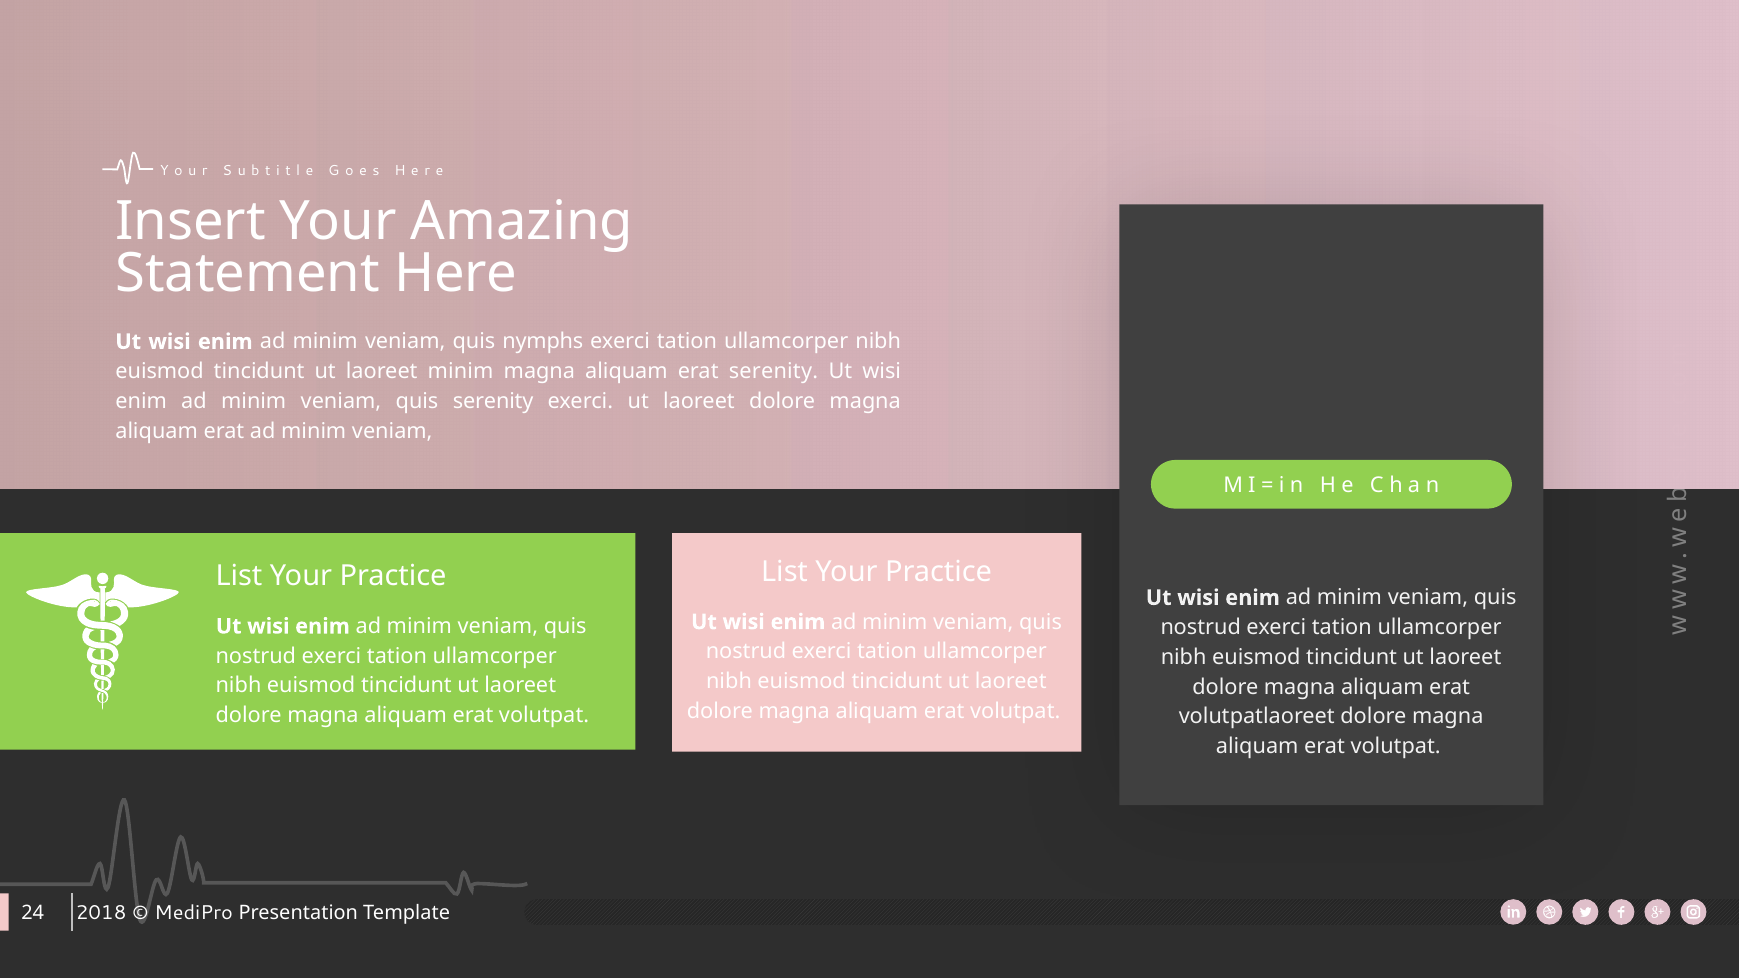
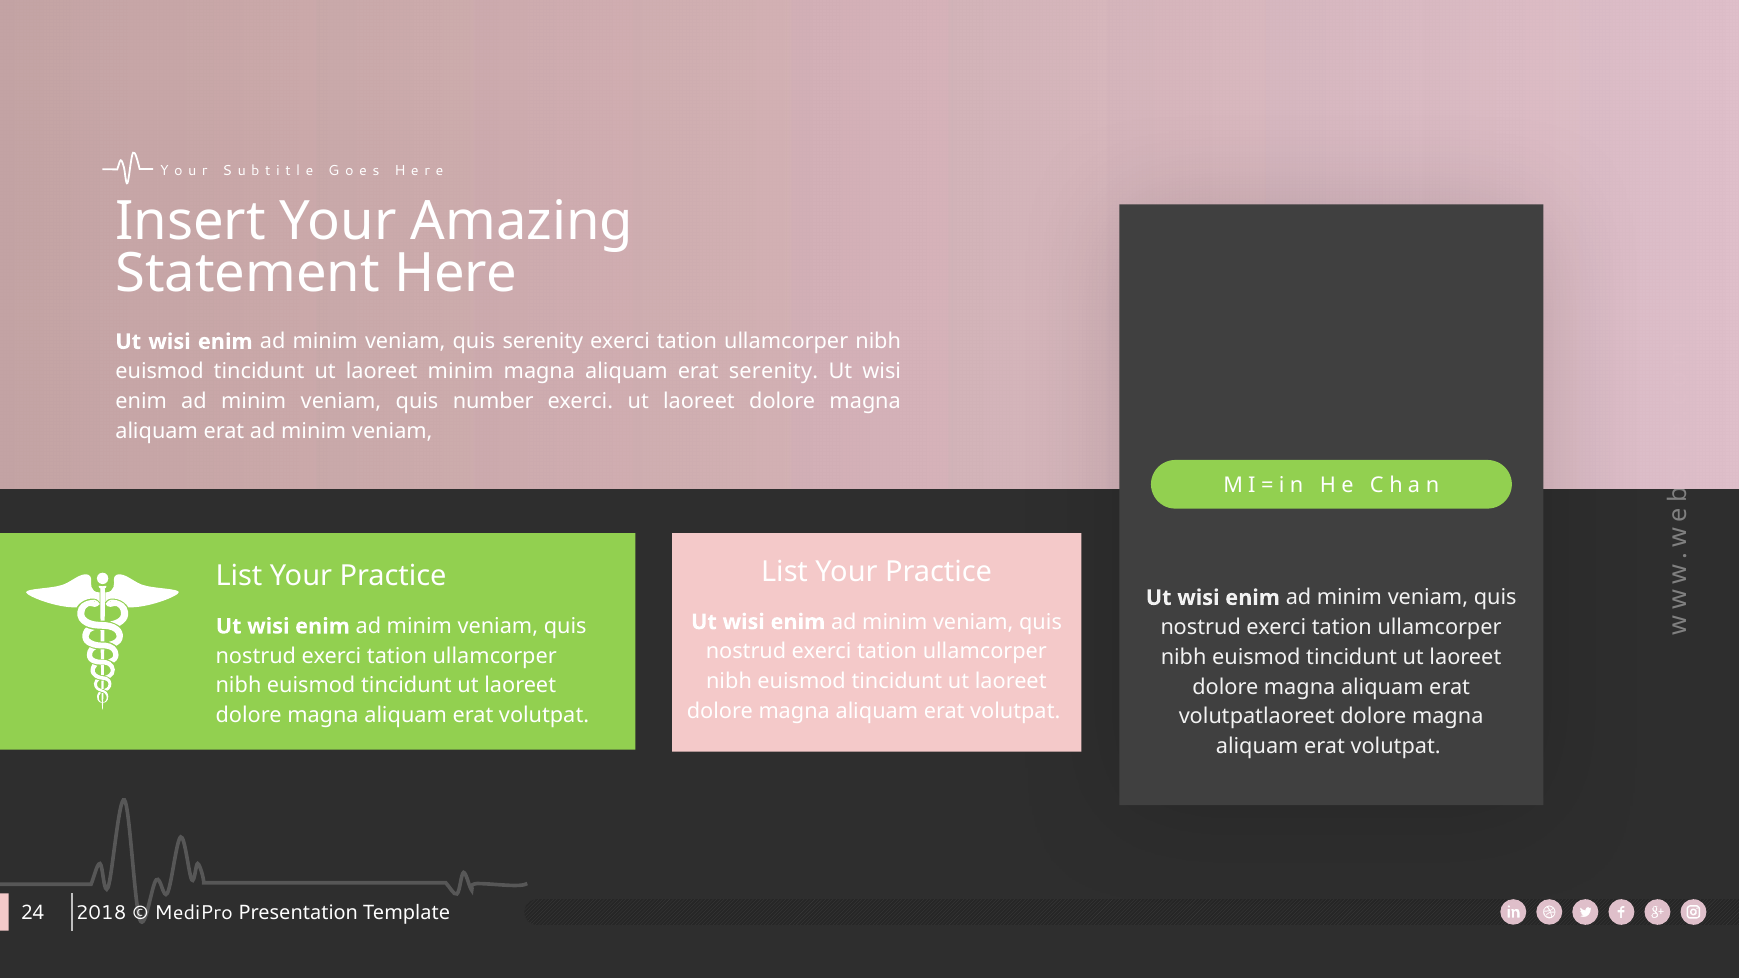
quis nymphs: nymphs -> serenity (543, 342)
quis serenity: serenity -> number (493, 401)
